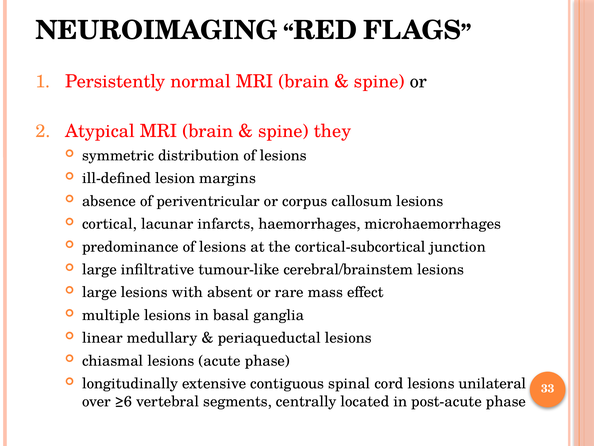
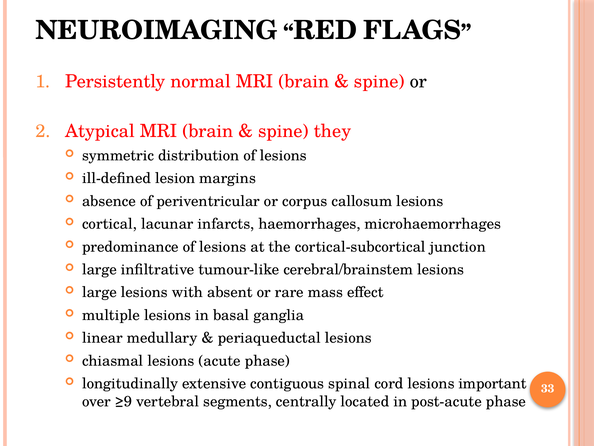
unilateral: unilateral -> important (493, 383)
≥6: ≥6 -> ≥9 (123, 401)
